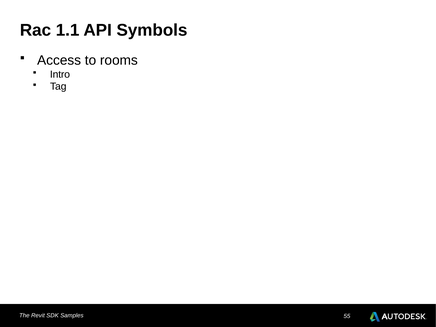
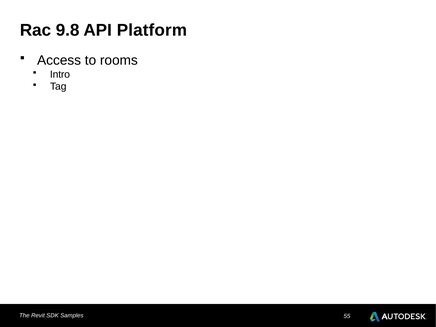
1.1: 1.1 -> 9.8 (68, 30)
Symbols: Symbols -> Platform (152, 30)
